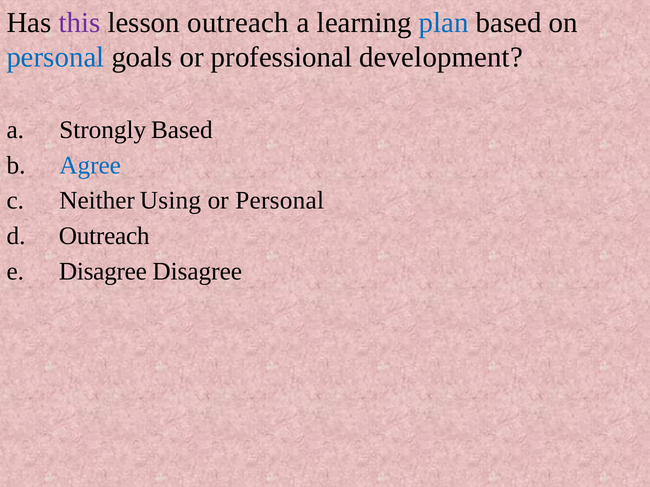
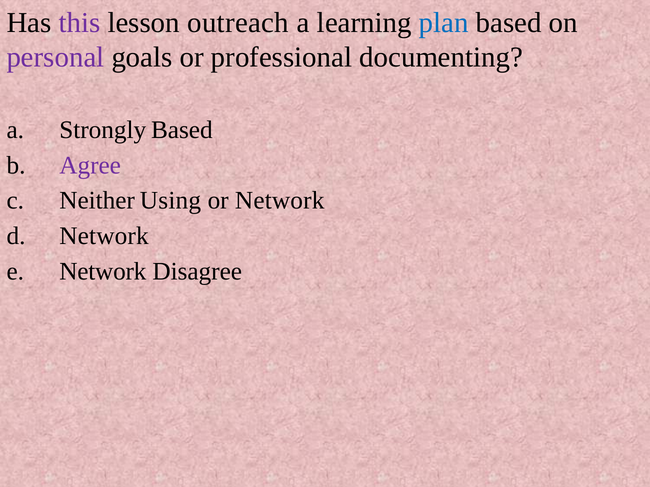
personal colour: blue -> purple (55, 57)
development: development -> documenting (441, 57)
Agree colour: blue -> purple (90, 165)
or Personal: Personal -> Network (280, 201)
Outreach: Outreach -> Network (104, 236)
Disagree: Disagree -> Network (103, 272)
